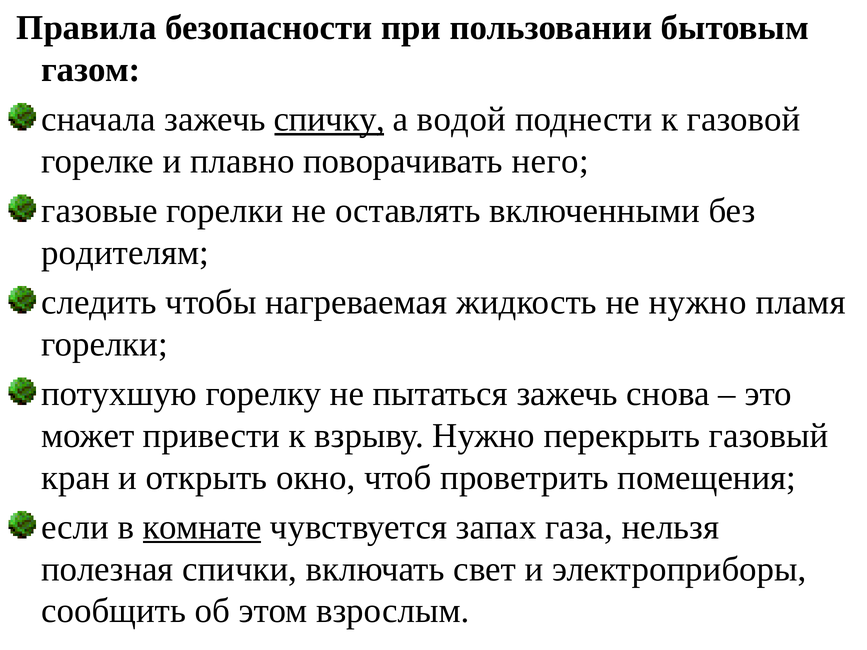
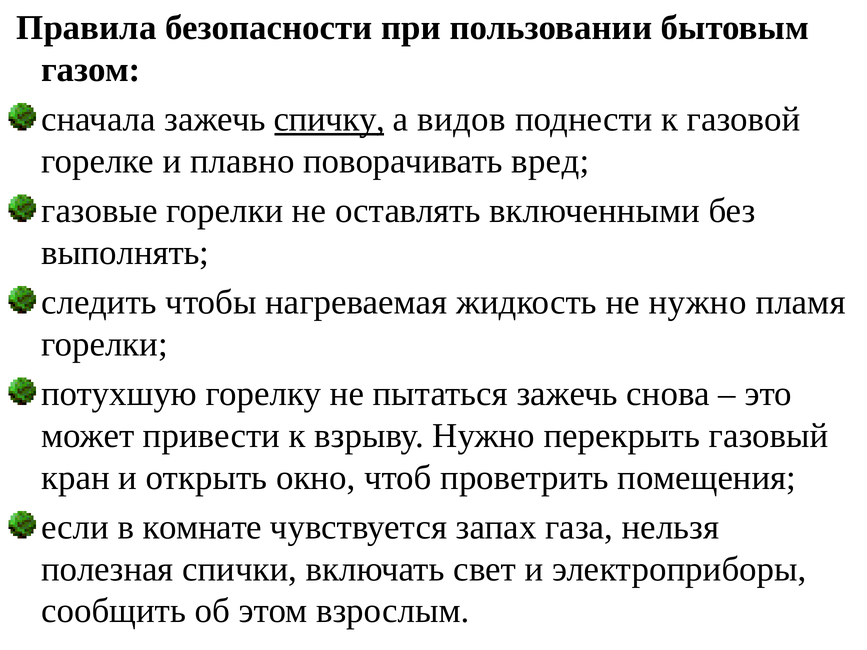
водой: водой -> видов (461, 119)
него: него -> вред (550, 161)
родителям: родителям -> выполнять (125, 253)
комнате underline: present -> none (202, 527)
